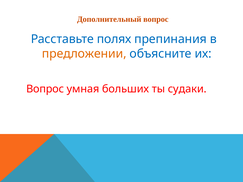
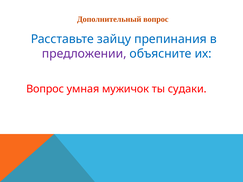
полях: полях -> зайцу (114, 39)
предложении colour: orange -> purple (84, 54)
больших: больших -> мужичок (126, 89)
